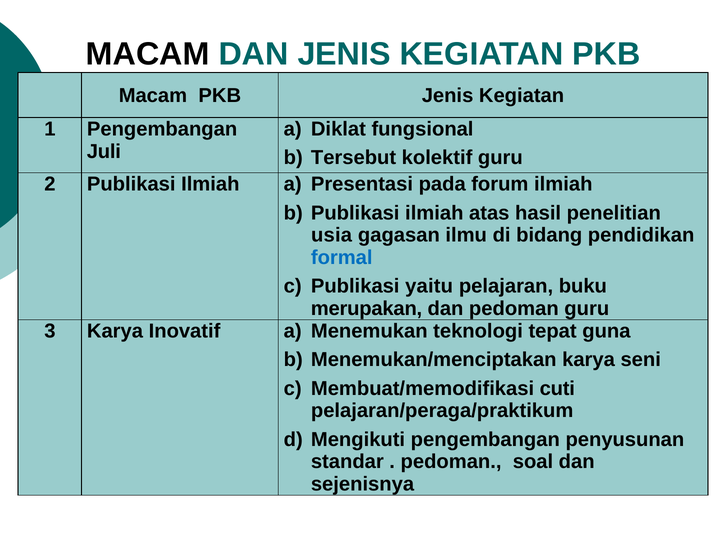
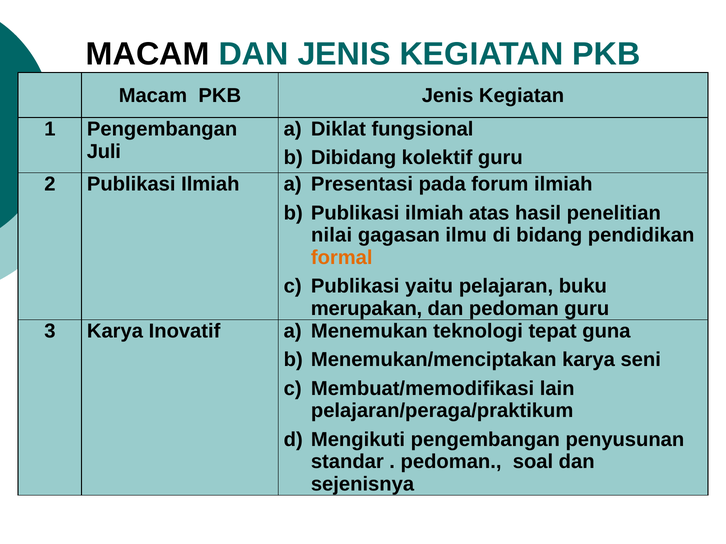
Tersebut: Tersebut -> Dibidang (354, 158)
usia: usia -> nilai (332, 236)
formal colour: blue -> orange (342, 258)
cuti: cuti -> lain (557, 389)
